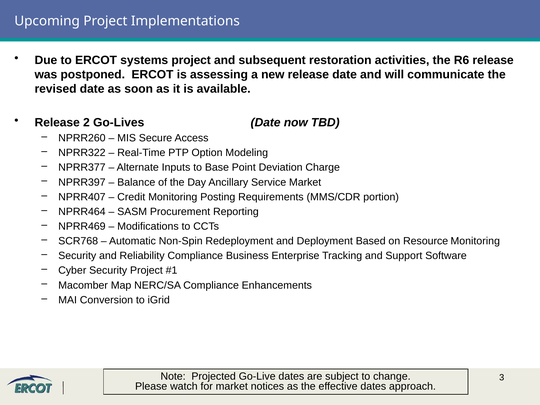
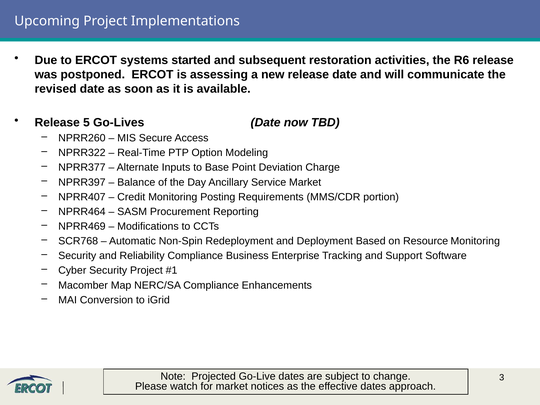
systems project: project -> started (191, 60)
2: 2 -> 5 (86, 123)
